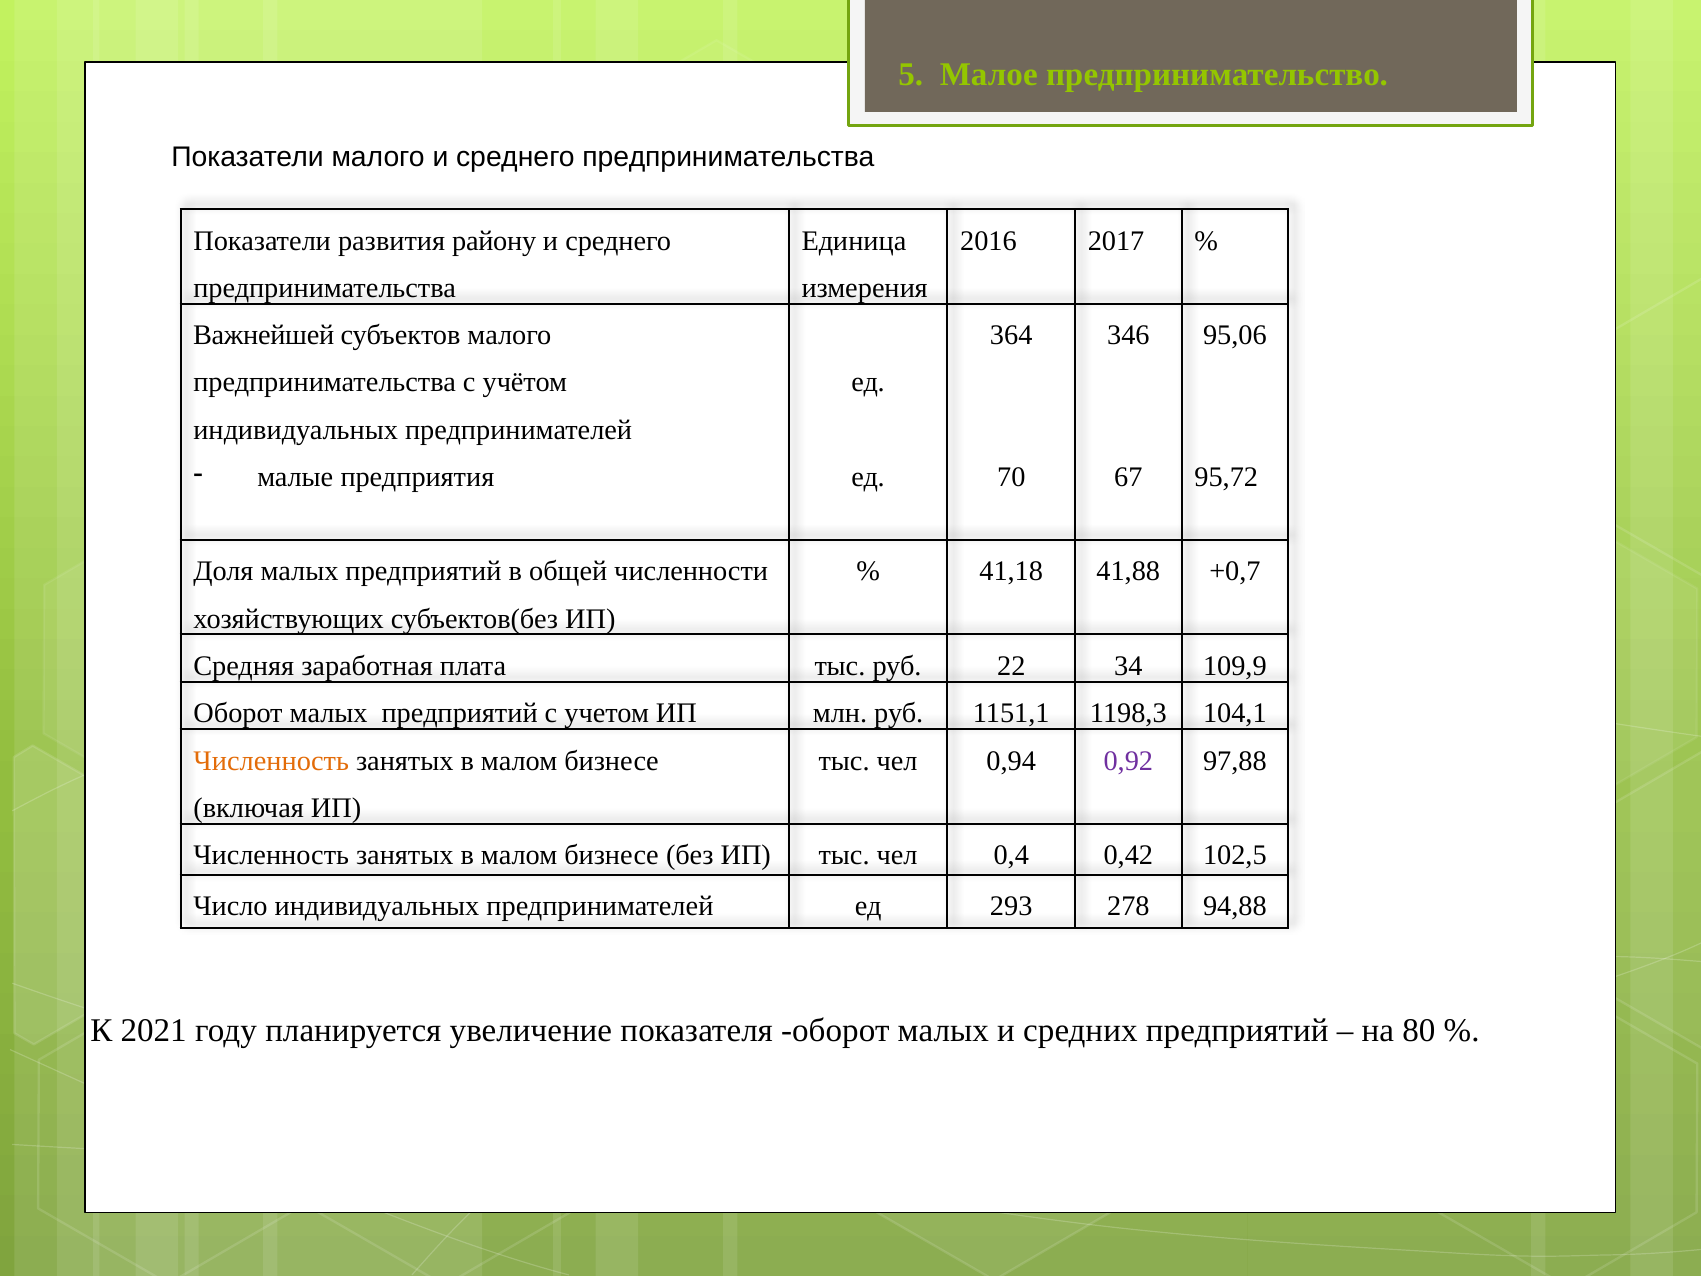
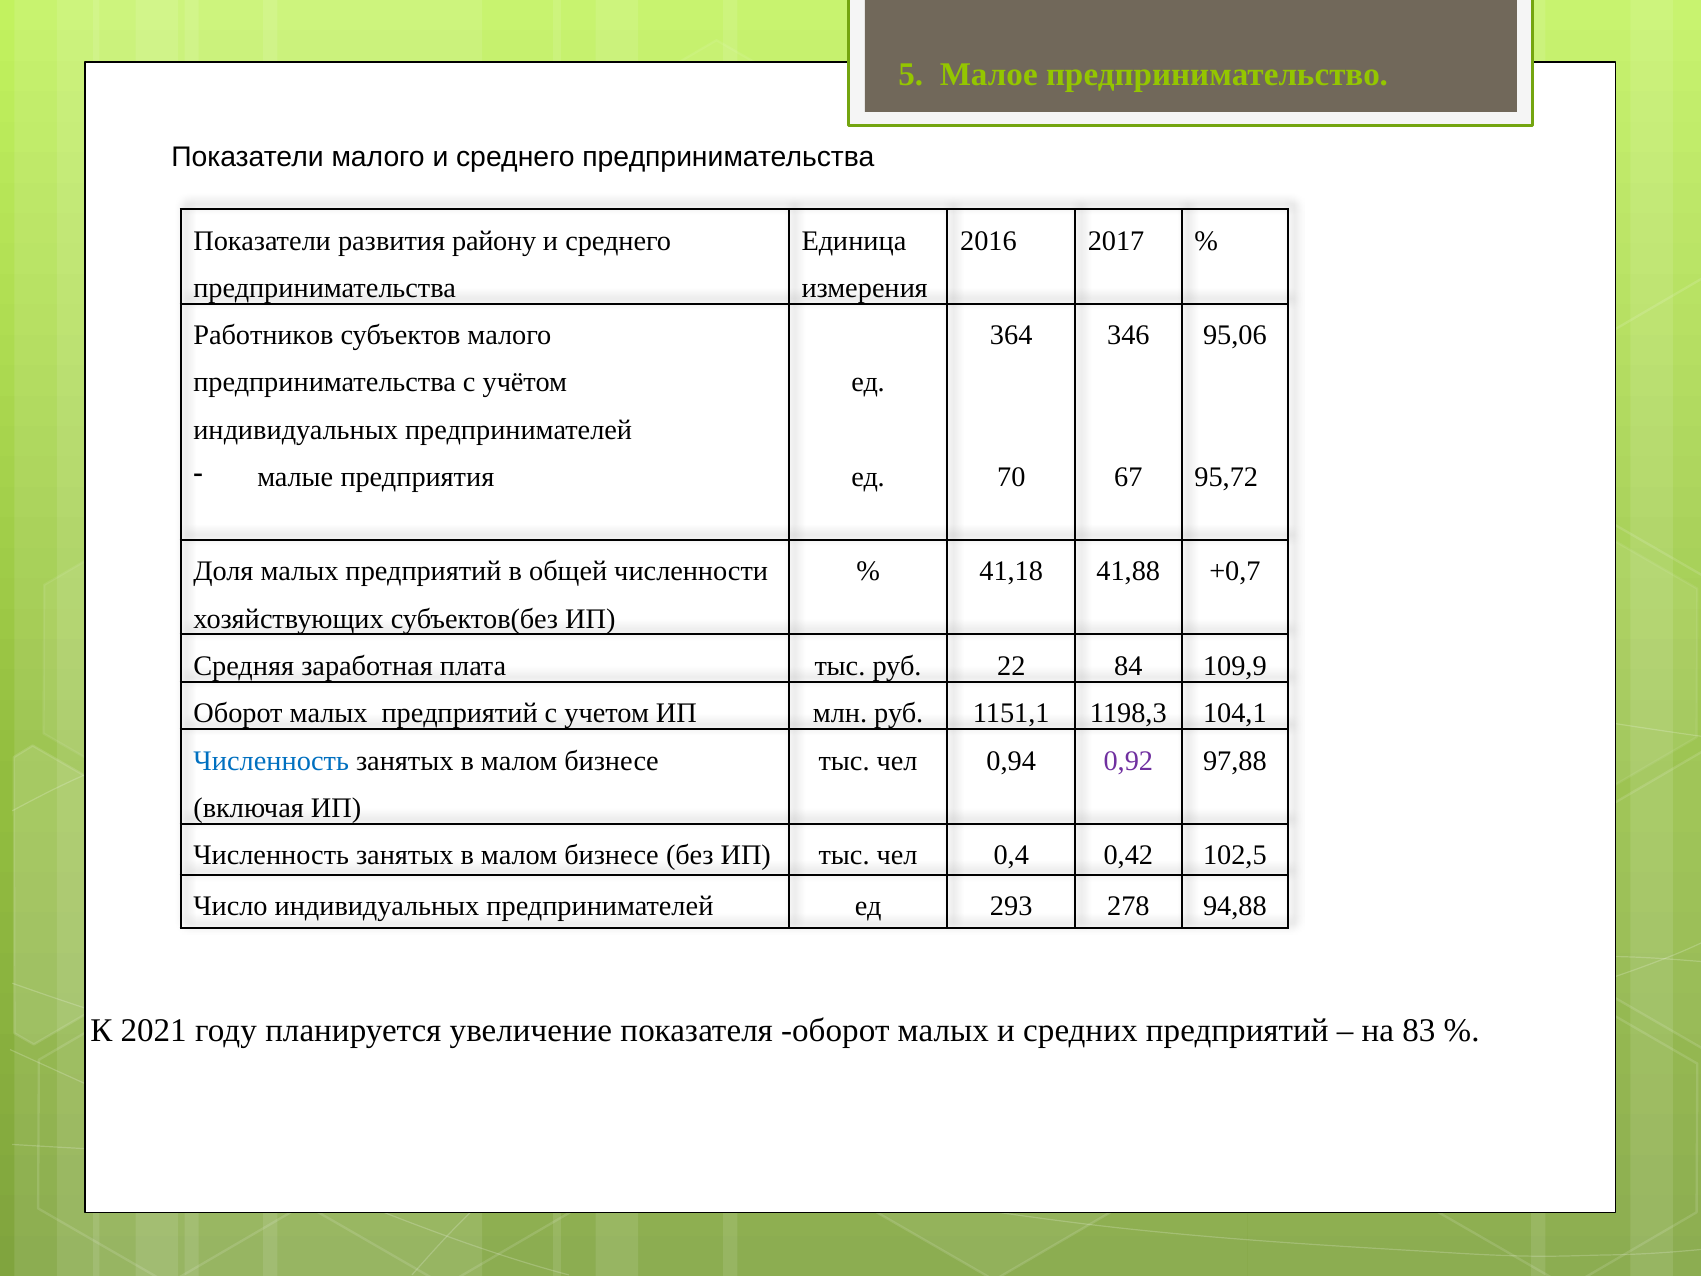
Важнейшей: Важнейшей -> Работников (264, 335)
34: 34 -> 84 (1128, 666)
Численность colour: orange -> blue (271, 761)
80: 80 -> 83 (1419, 1030)
